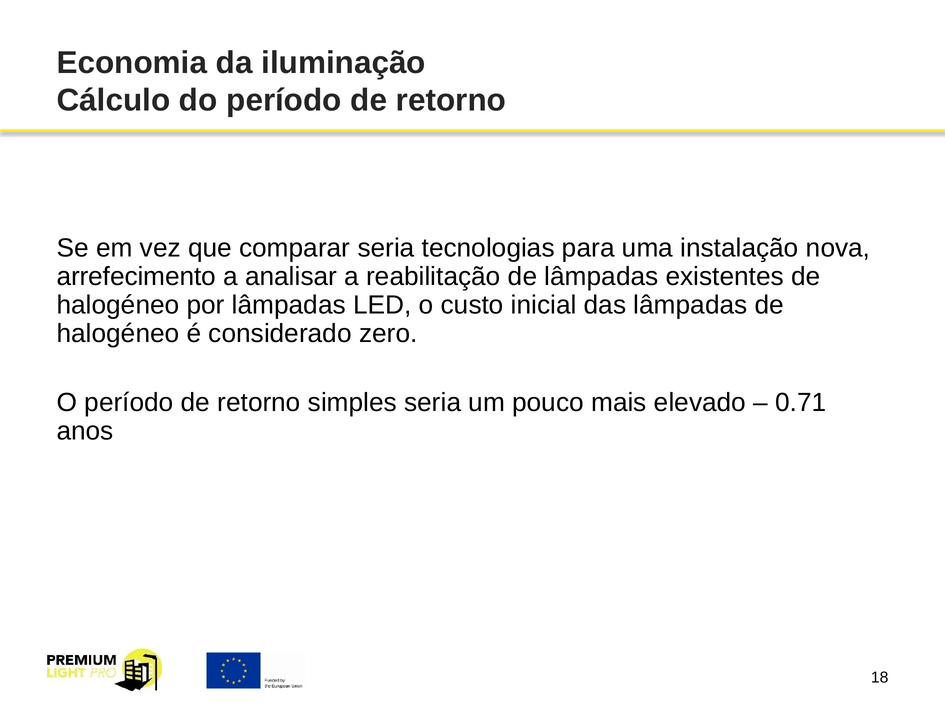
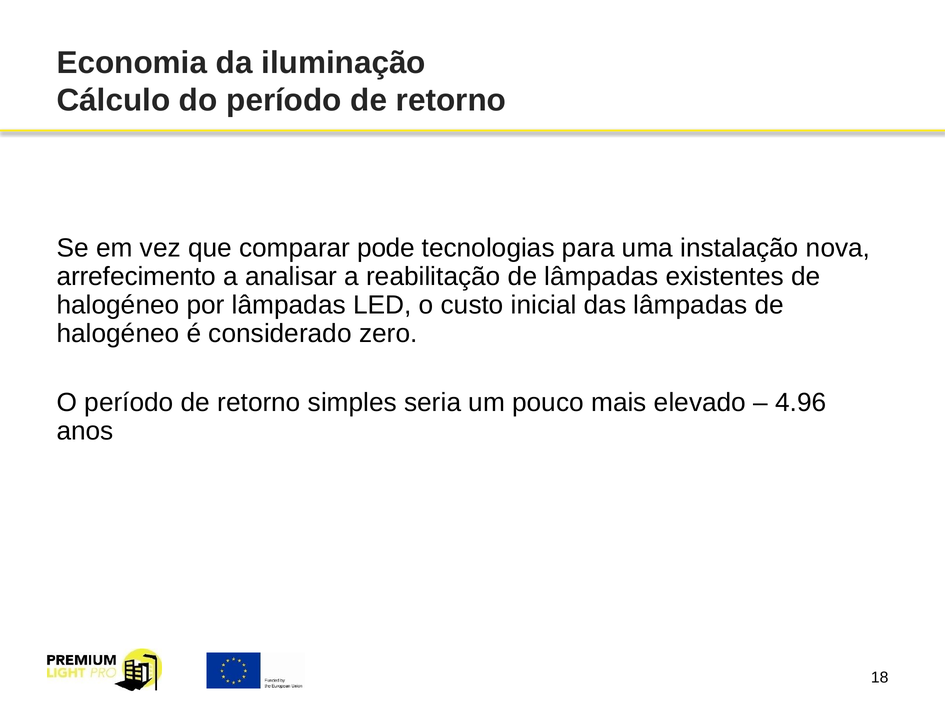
comparar seria: seria -> pode (386, 248)
0.71: 0.71 -> 4.96 (801, 402)
